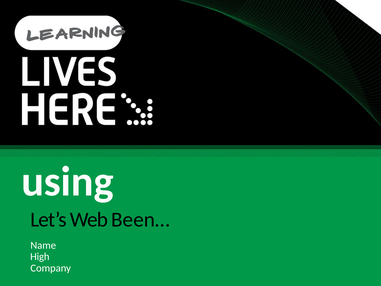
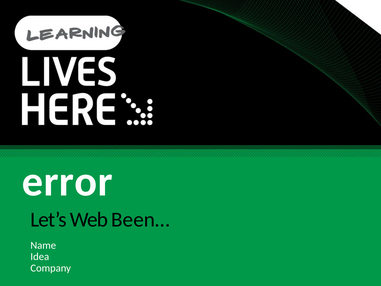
using: using -> error (67, 181)
High: High -> Idea (40, 257)
